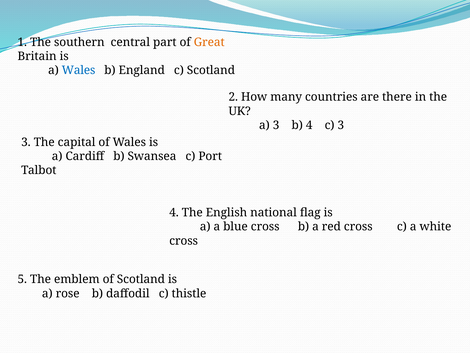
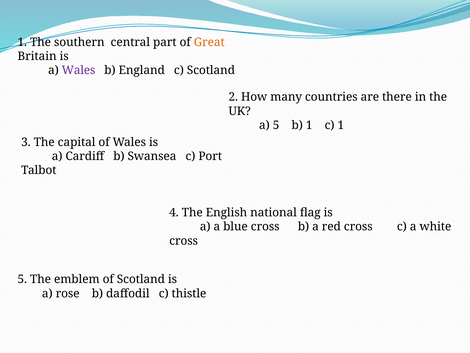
Wales colour: blue -> purple (79, 70)
a 3: 3 -> 5 (276, 125)
b 4: 4 -> 1 (309, 125)
c 3: 3 -> 1 (341, 125)
